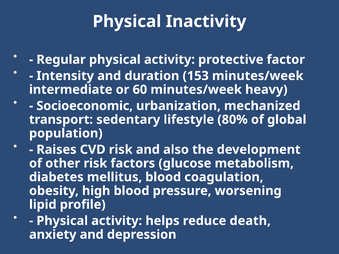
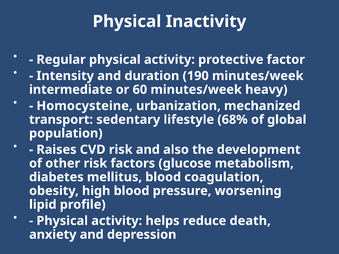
153: 153 -> 190 (196, 76)
Socioeconomic: Socioeconomic -> Homocysteine (85, 106)
80%: 80% -> 68% (233, 120)
